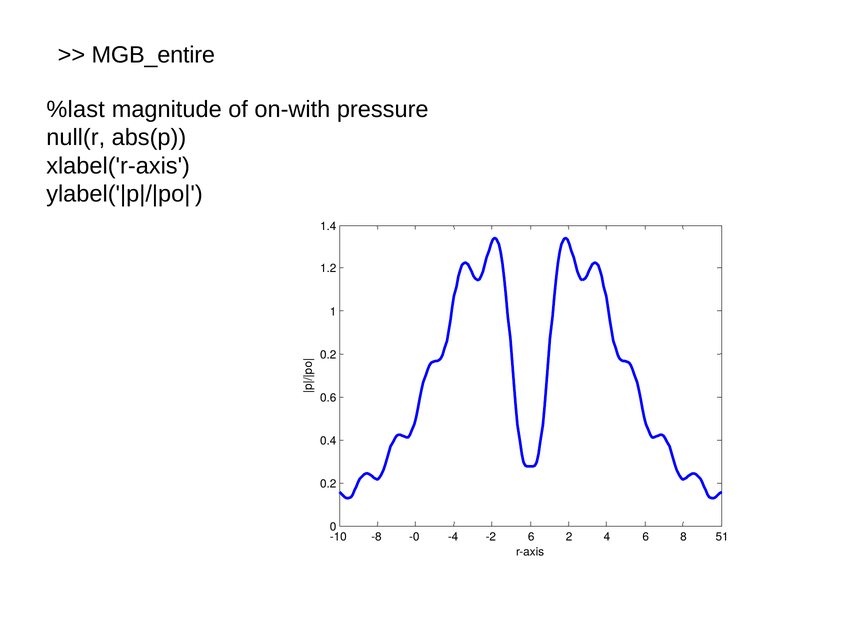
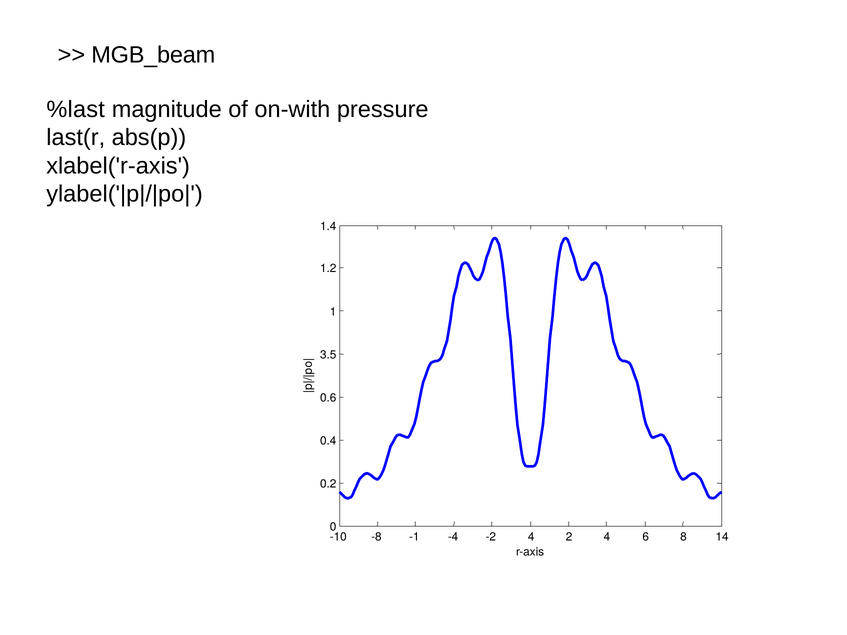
MGB_entire: MGB_entire -> MGB_beam (153, 55)
null(r: null(r -> last(r (76, 138)
0.2: 0.2 -> 3.5 (328, 355)
-0: -0 -> -1 (414, 537)
-2 6: 6 -> 4 (531, 537)
51: 51 -> 14 (722, 537)
